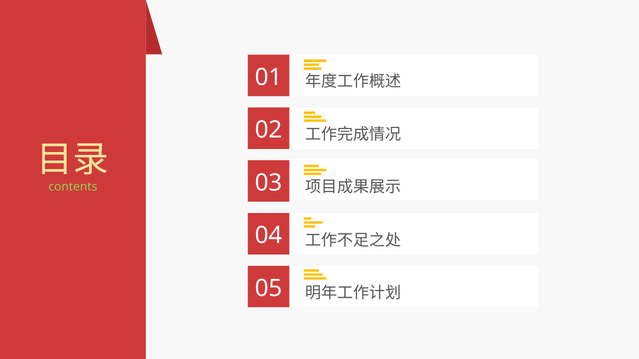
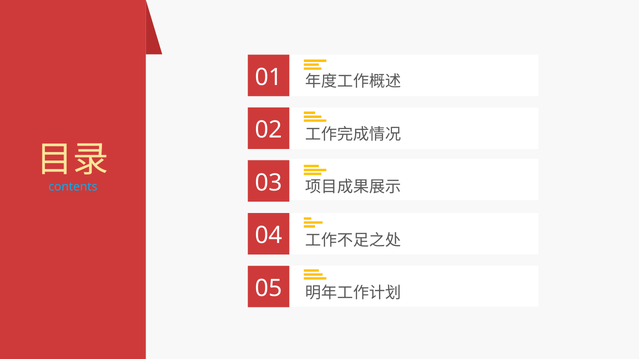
contents colour: light green -> light blue (73, 187)
